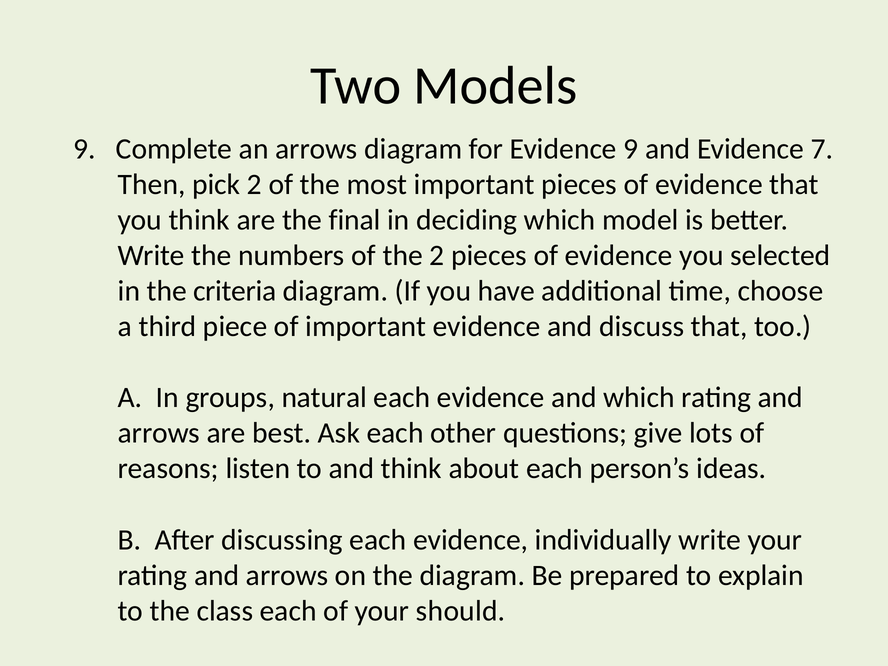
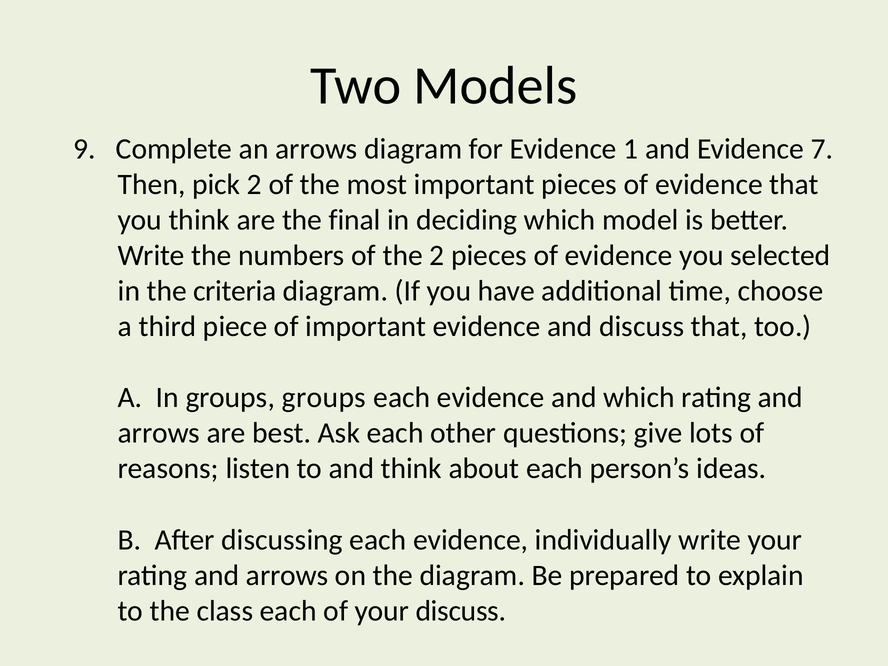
Evidence 9: 9 -> 1 (631, 149)
groups natural: natural -> groups (324, 398)
your should: should -> discuss (461, 611)
